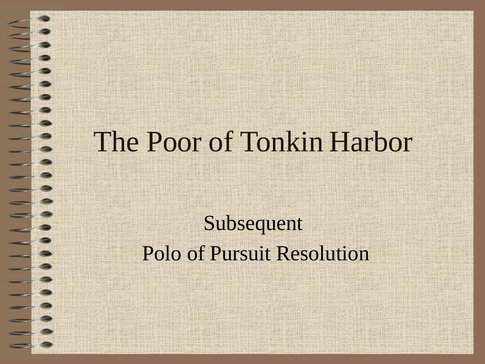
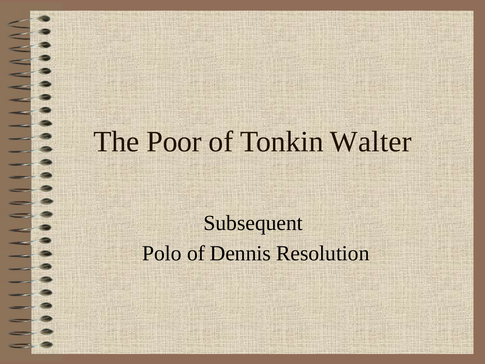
Harbor: Harbor -> Walter (371, 142)
Pursuit: Pursuit -> Dennis (240, 253)
